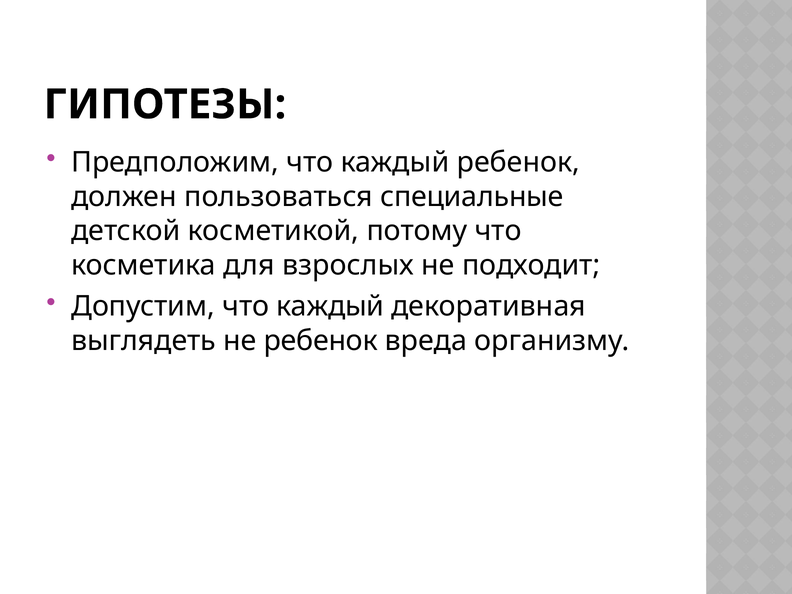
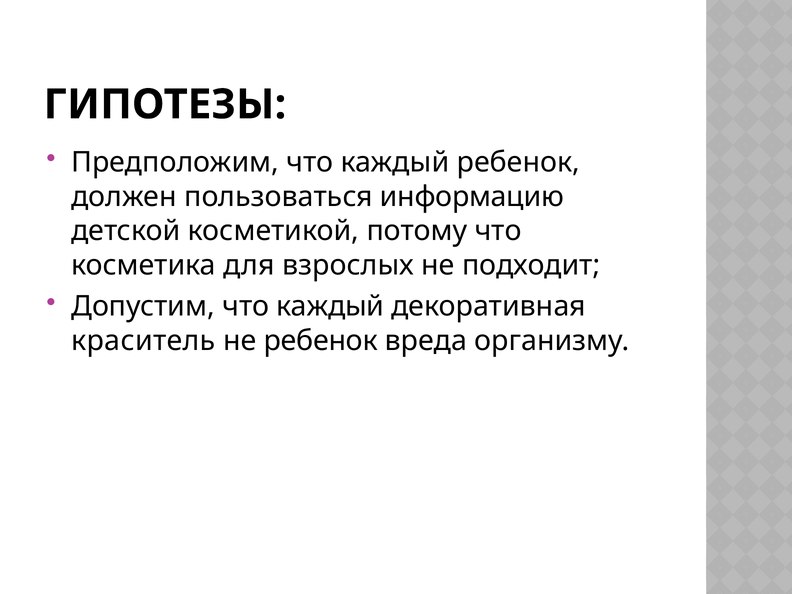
специальные: специальные -> информацию (472, 197)
выглядеть: выглядеть -> краситель (143, 341)
